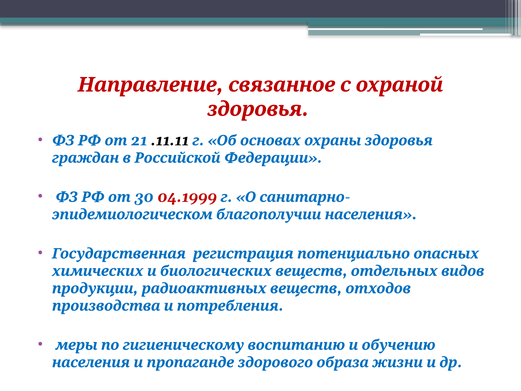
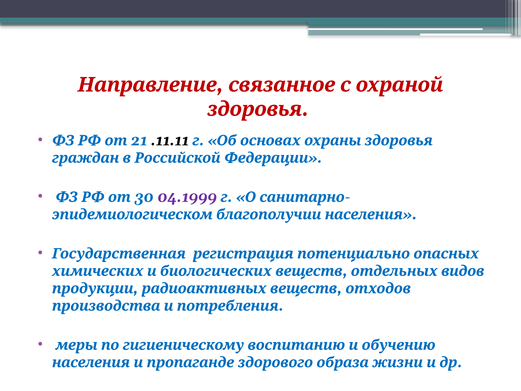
04.1999 colour: red -> purple (187, 197)
